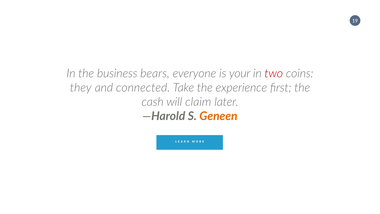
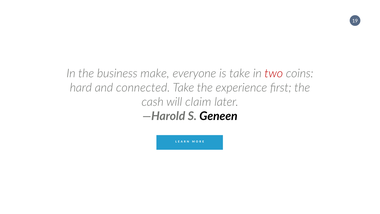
bears: bears -> make (155, 73)
is your: your -> take (240, 73)
they: they -> hard (81, 88)
Geneen colour: orange -> black (218, 116)
